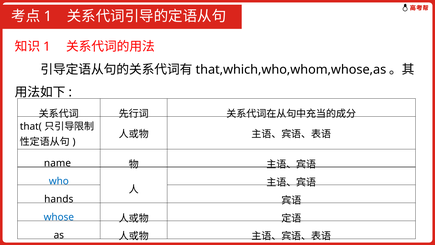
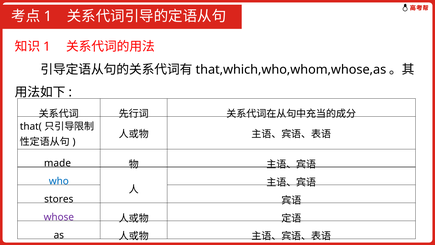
name: name -> made (57, 163)
hands: hands -> stores (59, 199)
whose colour: blue -> purple (59, 217)
